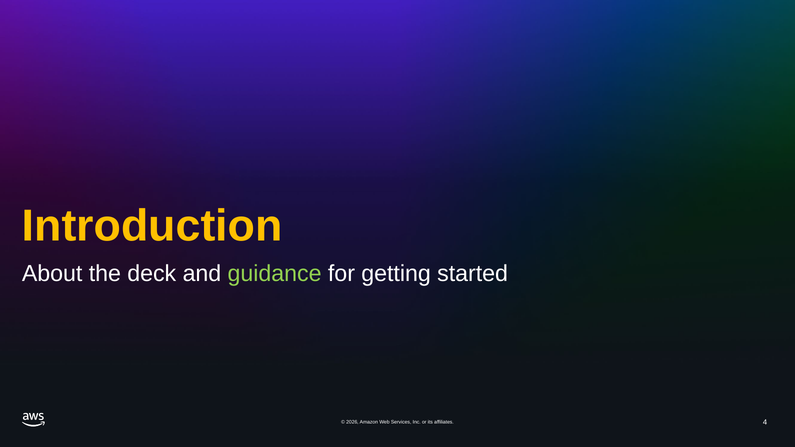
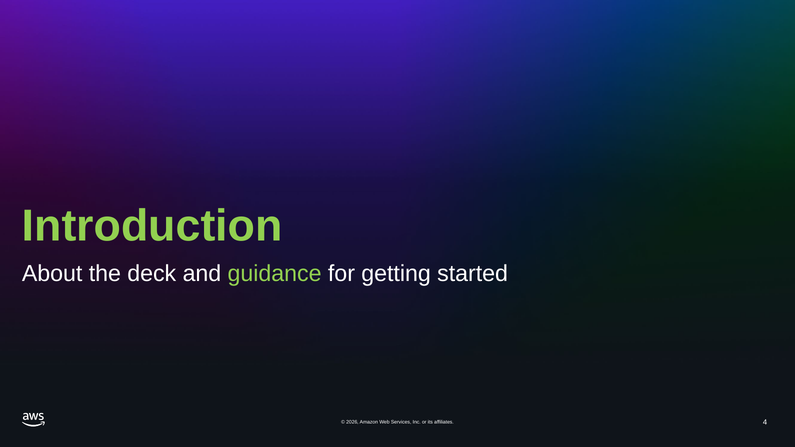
Introduction colour: yellow -> light green (152, 226)
